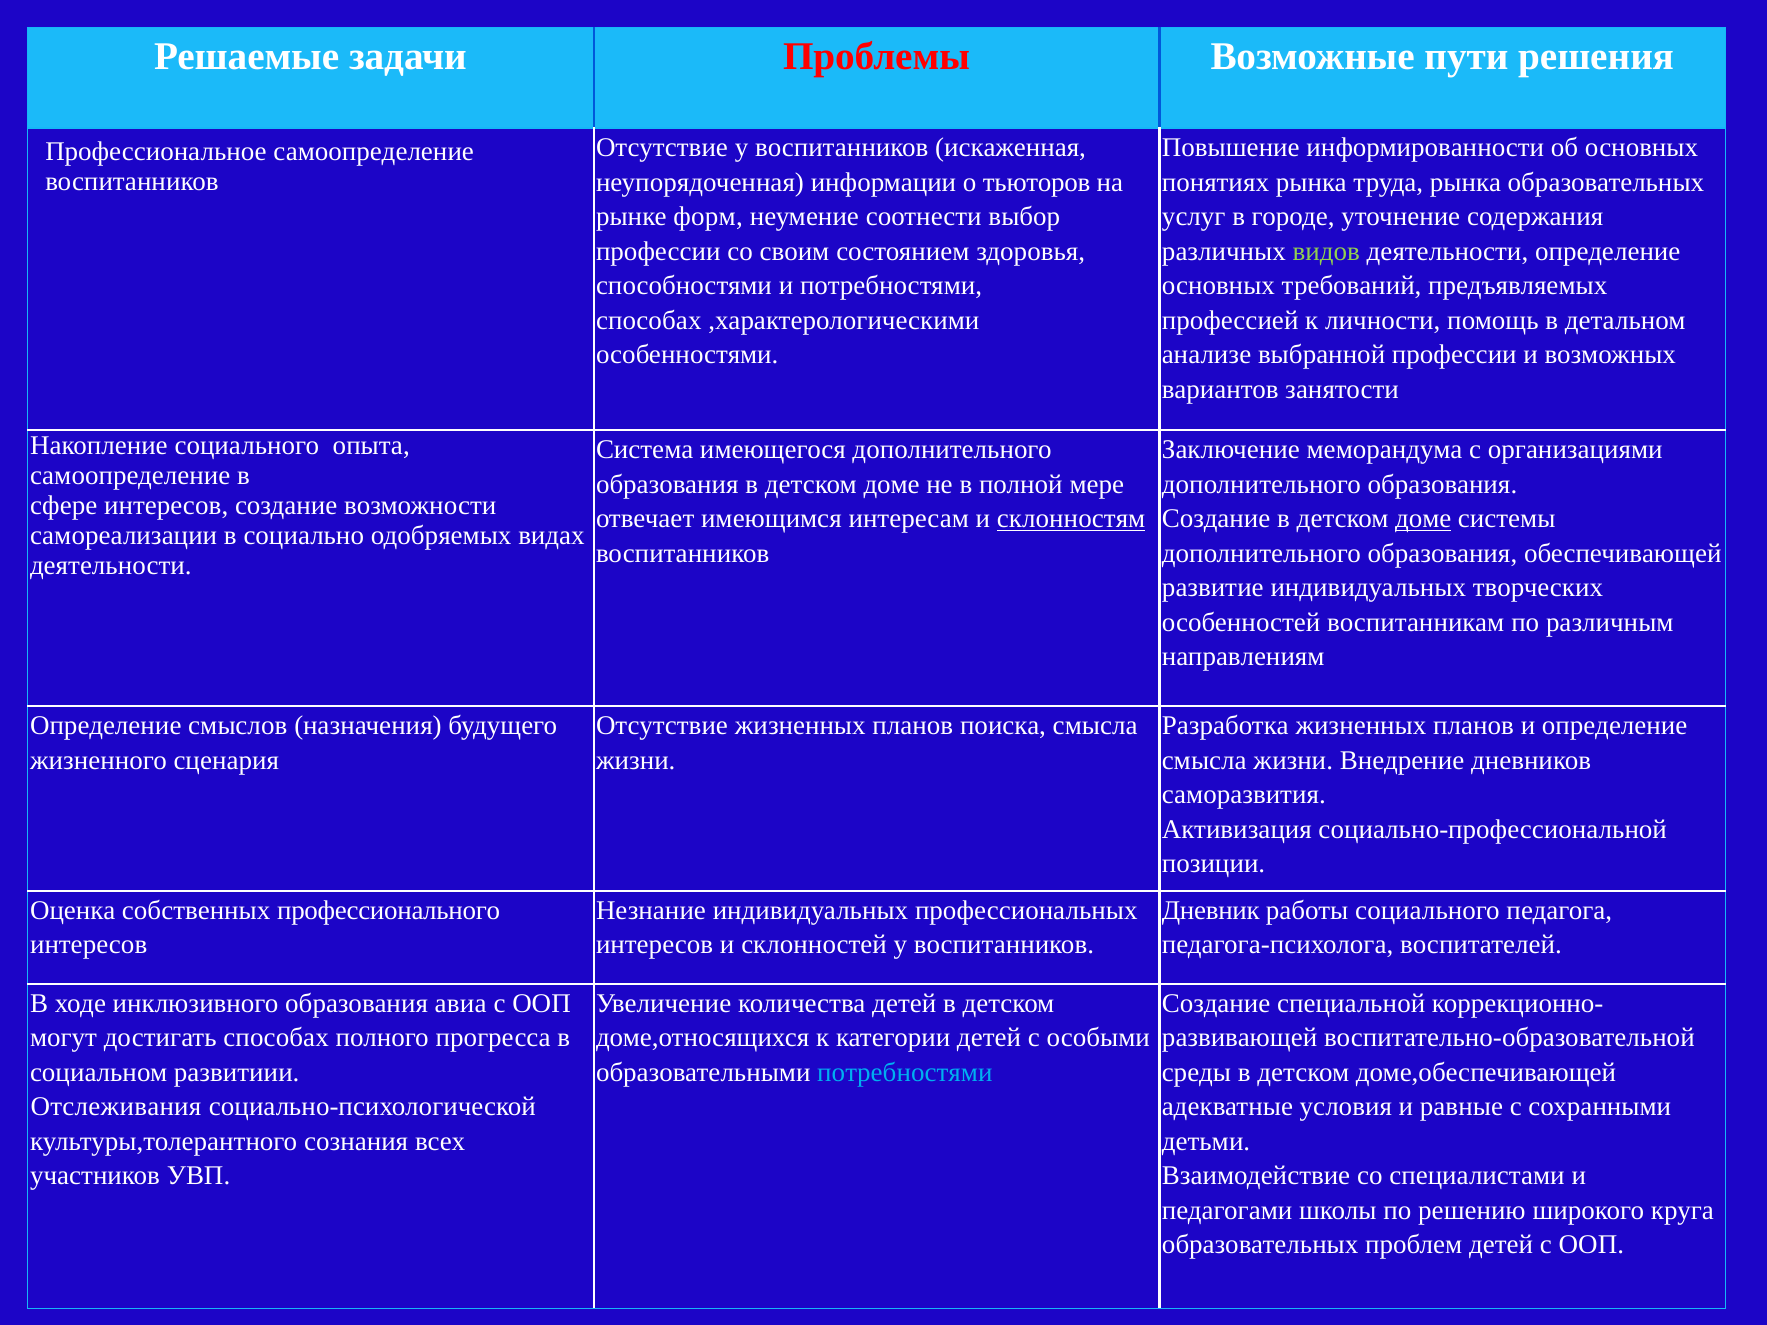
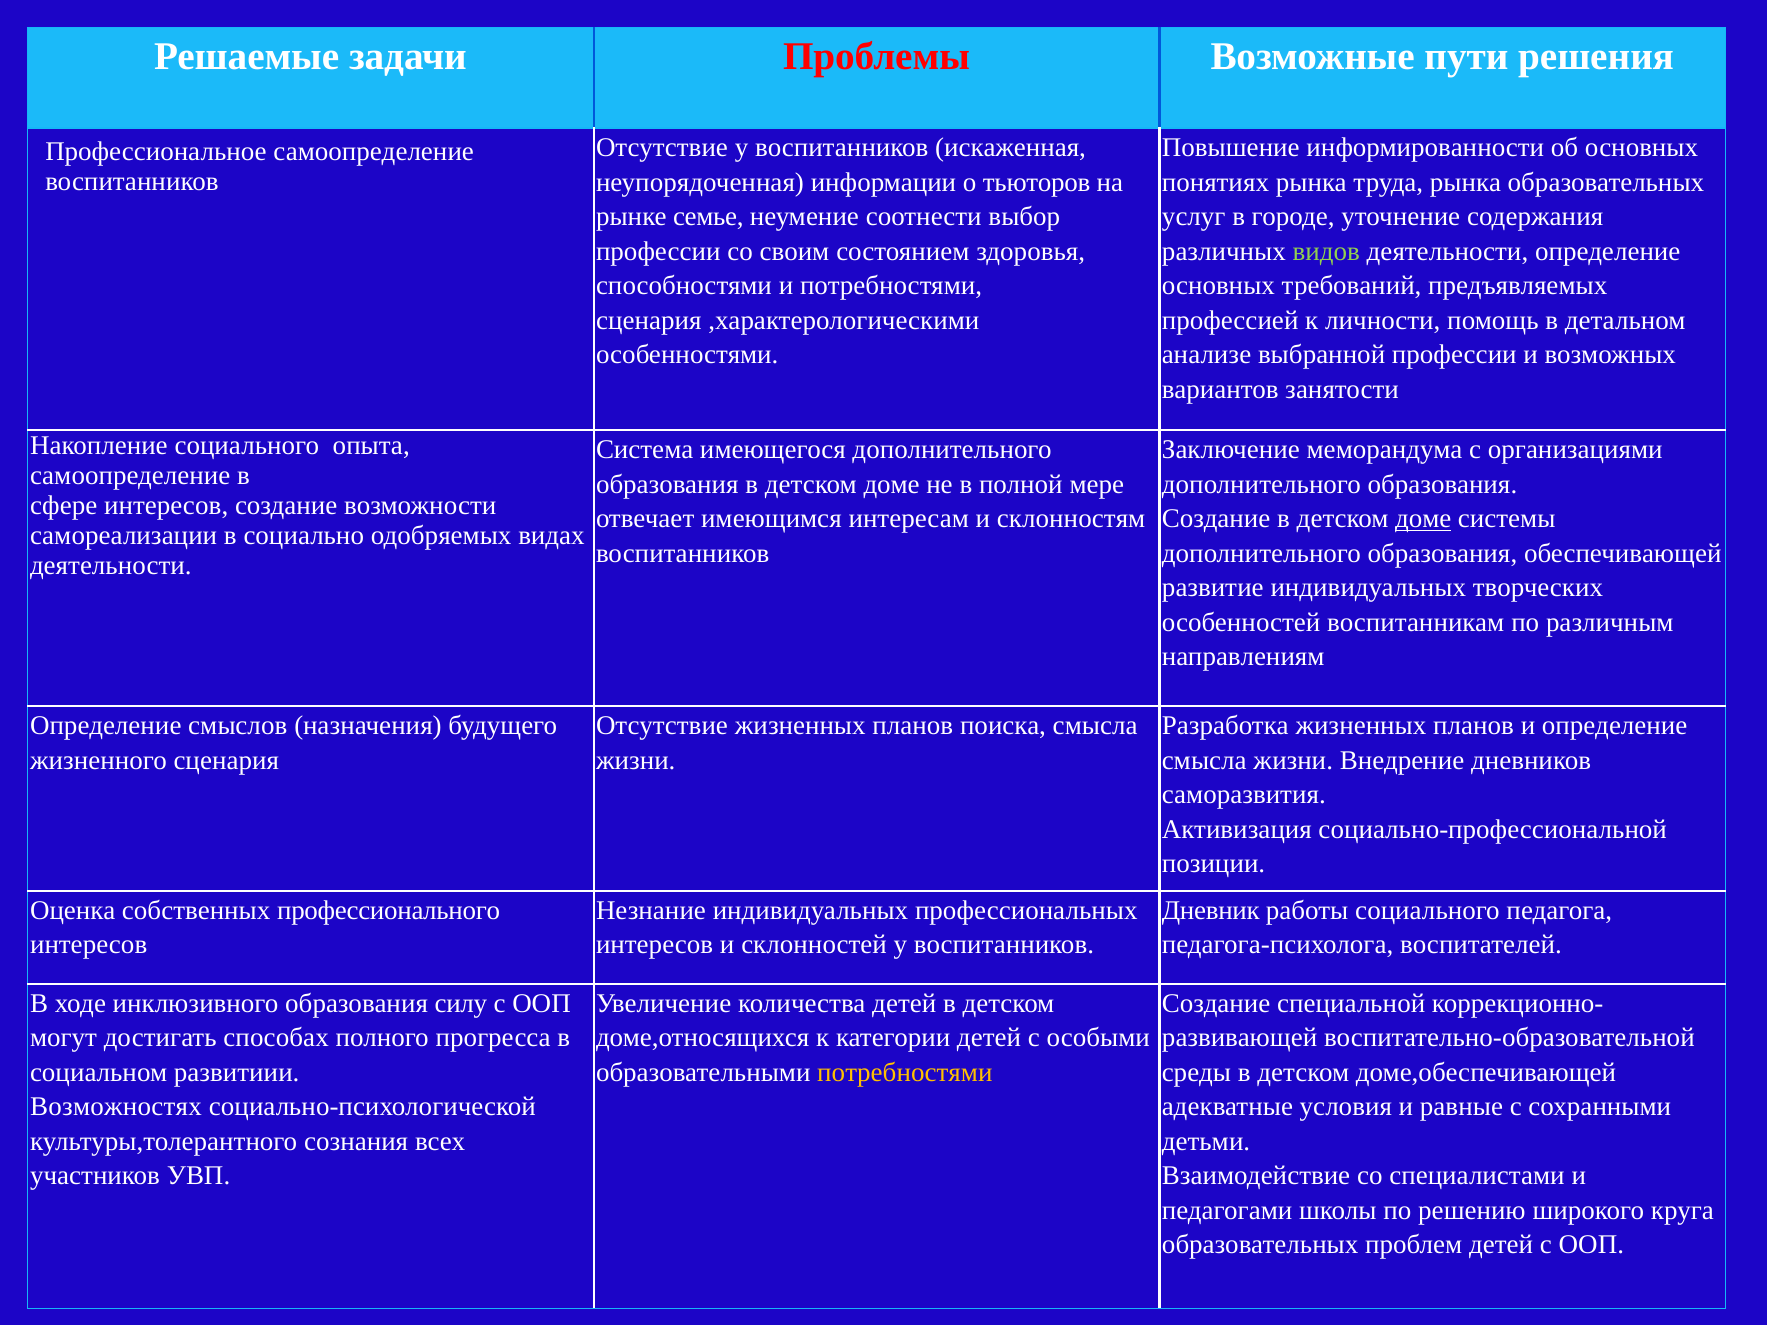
форм: форм -> семье (708, 217)
способах: способах -> сценария (649, 320)
склонностям underline: present -> none (1071, 519)
авиа: авиа -> силу (461, 1003)
потребностями colour: light blue -> yellow (905, 1072)
Отслеживания: Отслеживания -> Возможностях (116, 1107)
